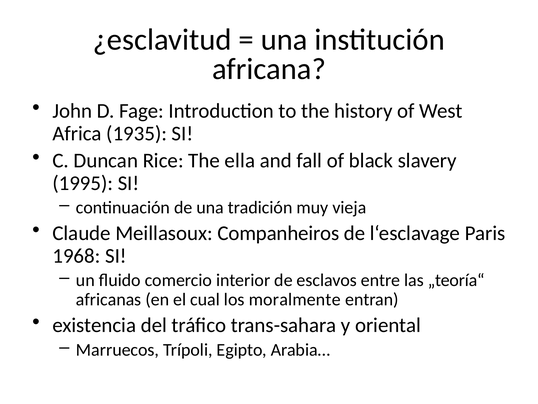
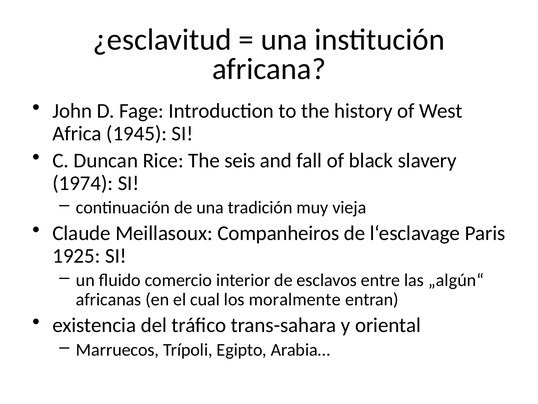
1935: 1935 -> 1945 (137, 133)
ella: ella -> seis (240, 160)
1995: 1995 -> 1974 (83, 183)
1968: 1968 -> 1925 (76, 256)
„teoría“: „teoría“ -> „algún“ (456, 280)
